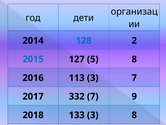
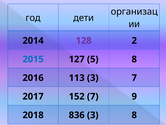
128 colour: blue -> purple (84, 40)
332: 332 -> 152 (77, 96)
133: 133 -> 836 (77, 115)
